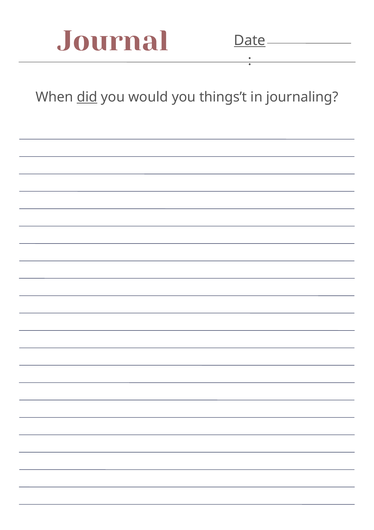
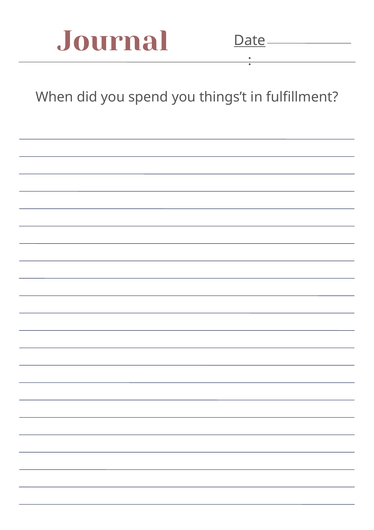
did underline: present -> none (87, 97)
would: would -> spend (148, 97)
journaling: journaling -> fulfillment (302, 97)
